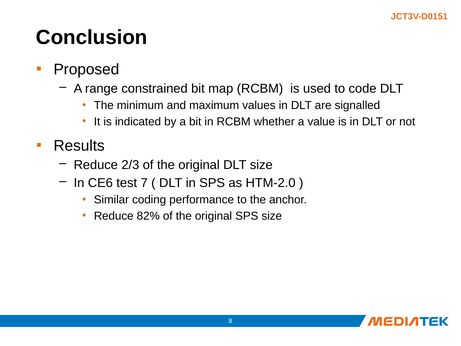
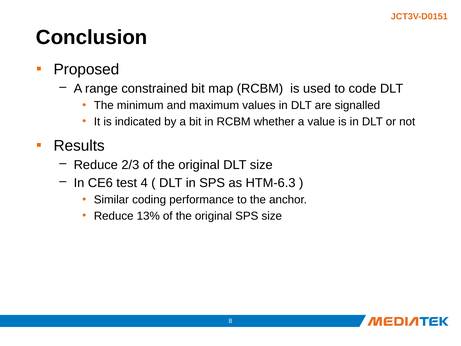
7: 7 -> 4 (144, 183)
HTM-2.0: HTM-2.0 -> HTM-6.3 (271, 183)
82%: 82% -> 13% (148, 216)
